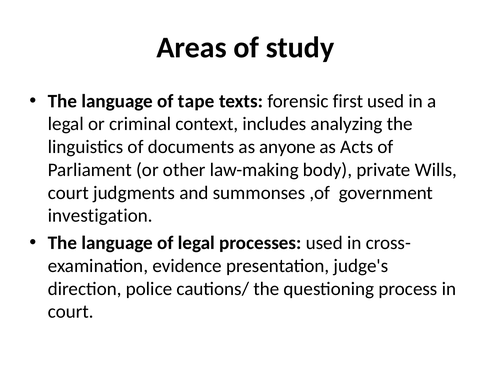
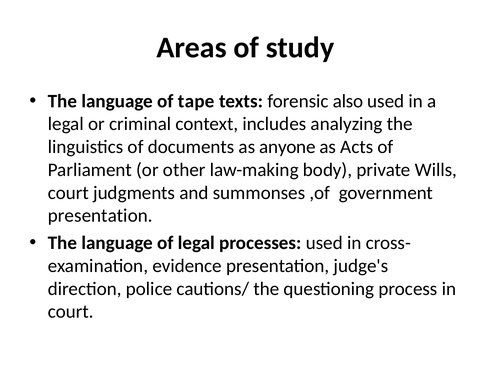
first: first -> also (348, 101)
investigation: investigation -> presentation (100, 216)
